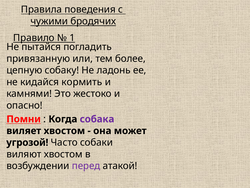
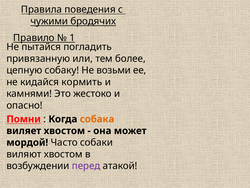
ладонь: ладонь -> возьми (114, 70)
собака colour: purple -> orange (97, 119)
угрозой: угрозой -> мордой (27, 142)
